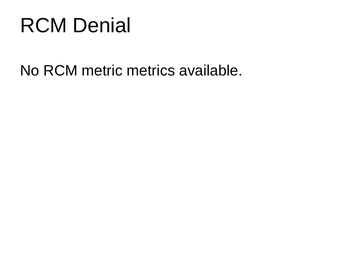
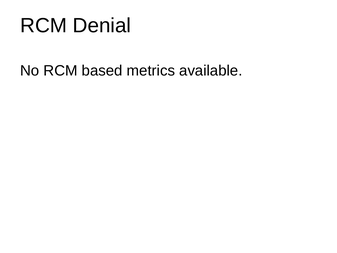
metric: metric -> based (102, 71)
